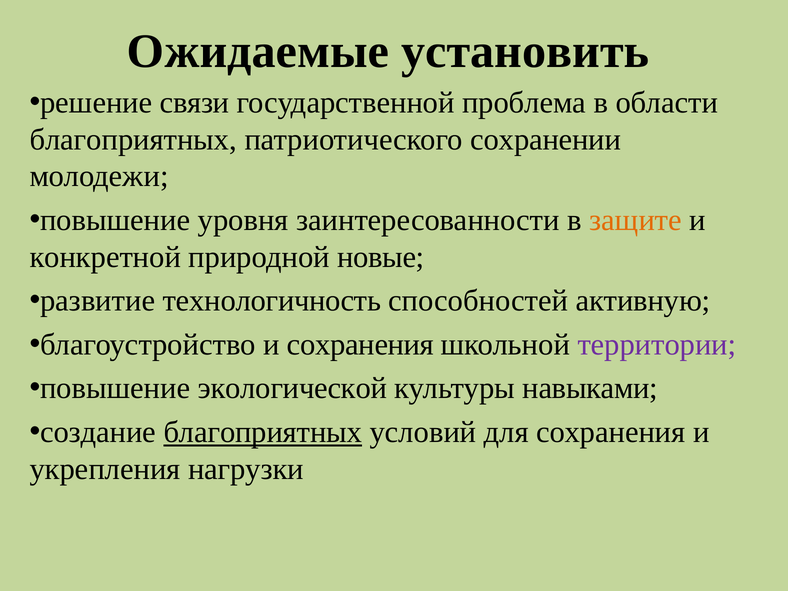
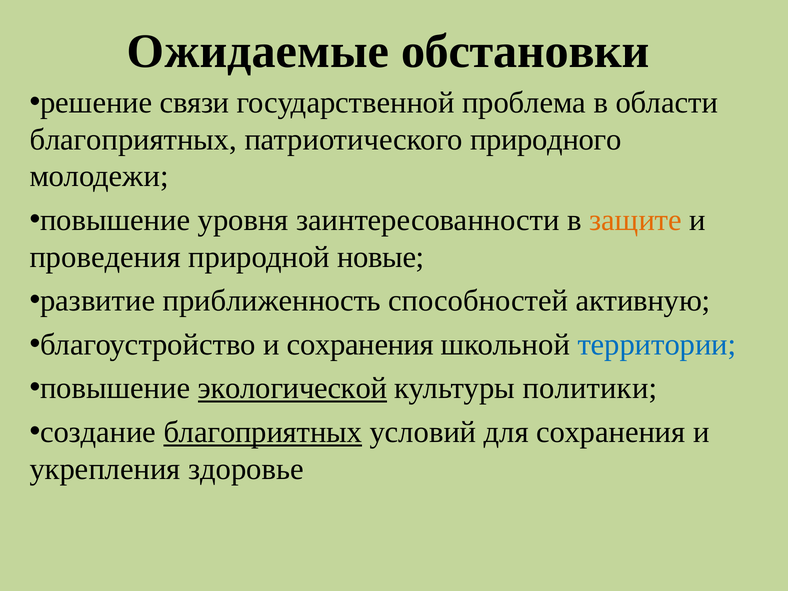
установить: установить -> обстановки (525, 51)
сохранении: сохранении -> природного (546, 140)
конкретной: конкретной -> проведения (105, 257)
технологичность: технологичность -> приближенность (272, 301)
территории colour: purple -> blue (657, 345)
экологической underline: none -> present (292, 388)
навыками: навыками -> политики (590, 388)
нагрузки: нагрузки -> здоровье (246, 469)
